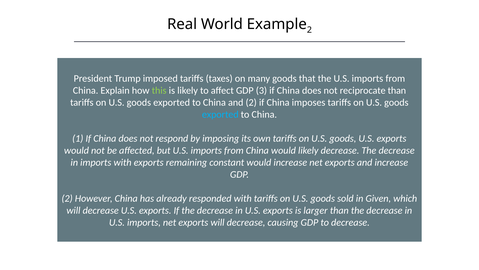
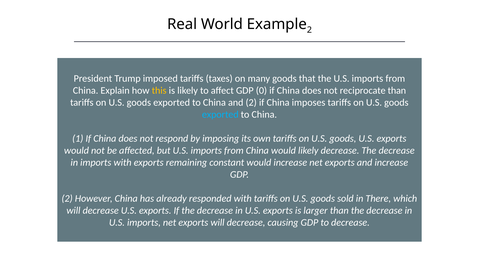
this colour: light green -> yellow (159, 90)
3: 3 -> 0 (261, 90)
Given: Given -> There (378, 198)
